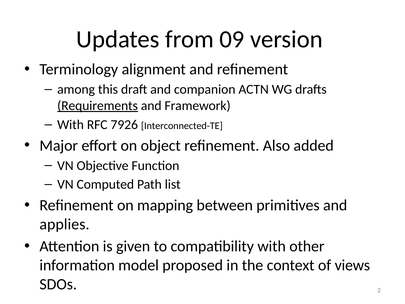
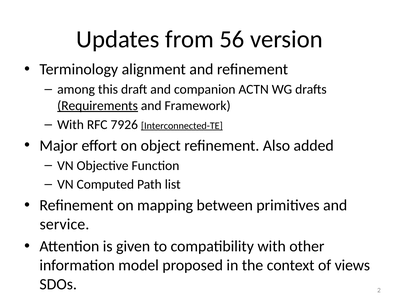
09: 09 -> 56 (232, 39)
Interconnected-TE underline: none -> present (182, 126)
applies: applies -> service (64, 224)
